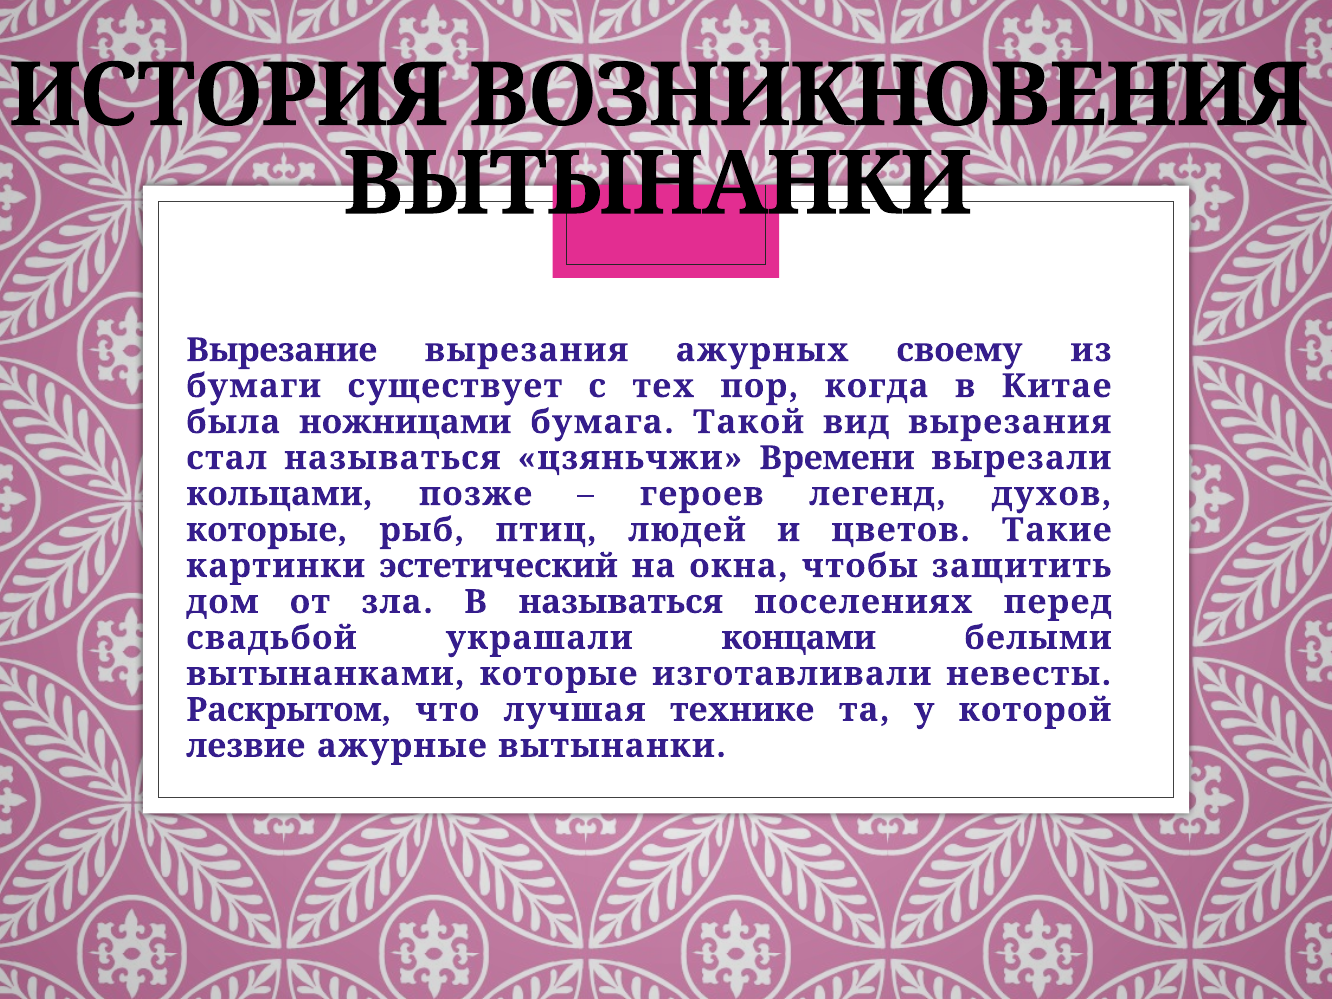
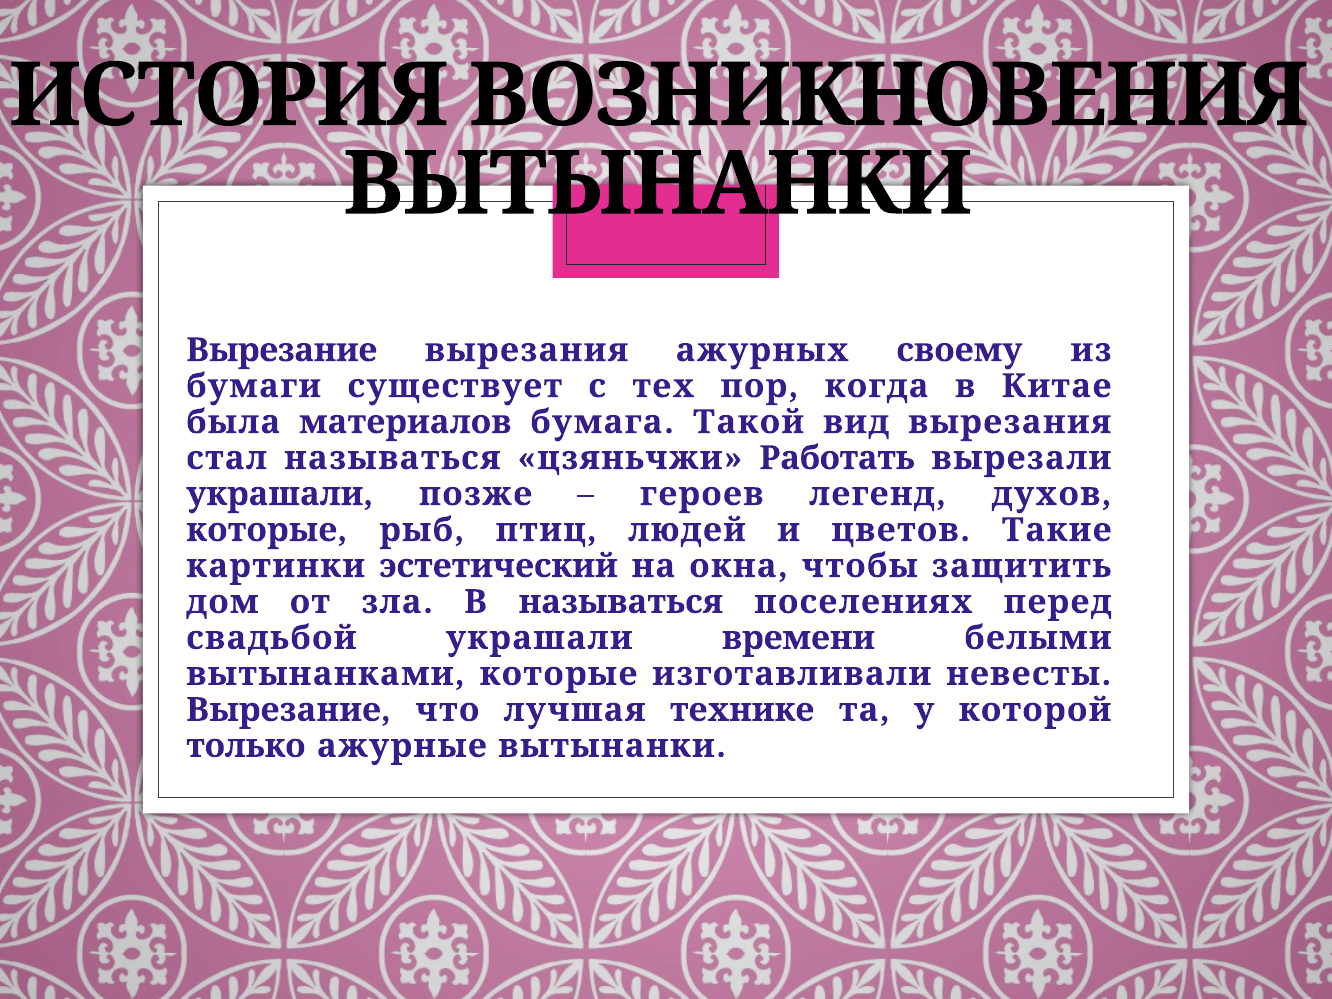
ножницами: ножницами -> материалов (405, 422)
Времени: Времени -> Работать (837, 458)
кольцами: кольцами -> украшали (280, 494)
концами: концами -> времени (799, 638)
Раскрытом: Раскрытом -> Вырезание (289, 710)
лезвие: лезвие -> только (246, 746)
